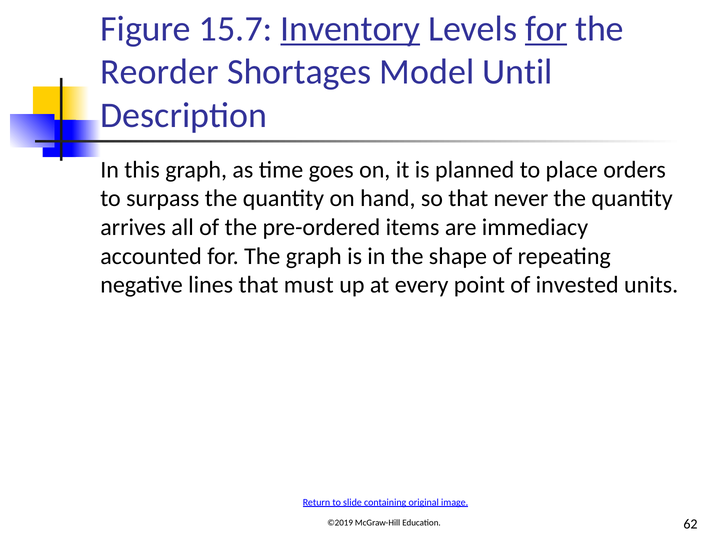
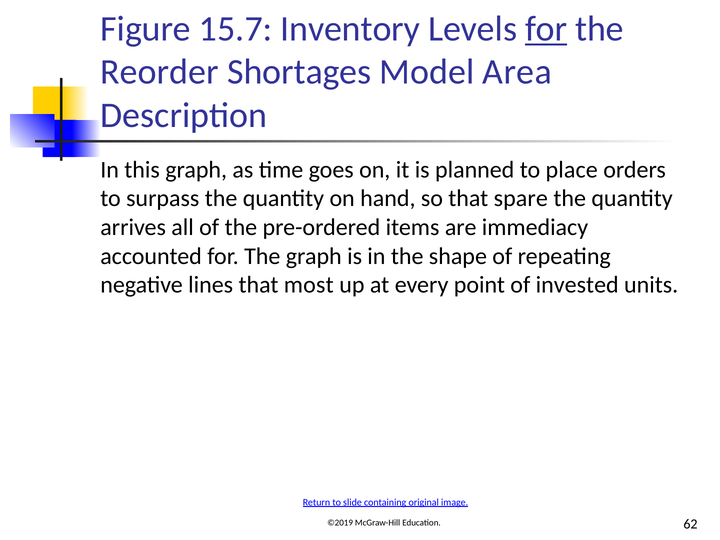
Inventory underline: present -> none (350, 29)
Until: Until -> Area (517, 72)
never: never -> spare (521, 198)
must: must -> most (309, 285)
